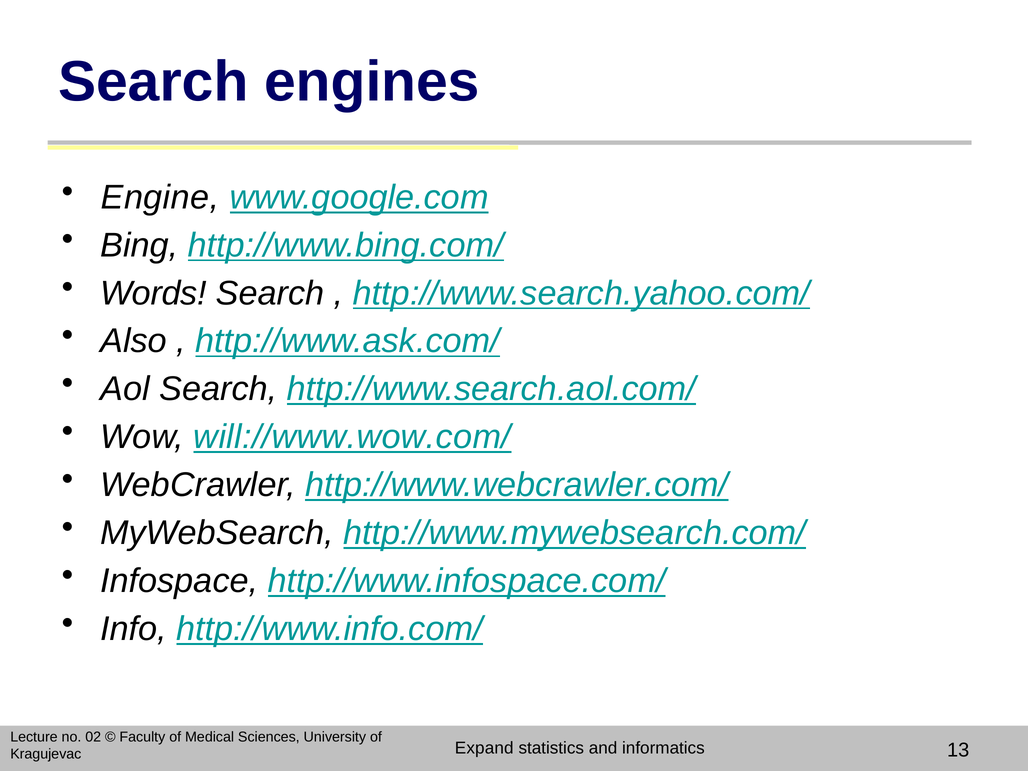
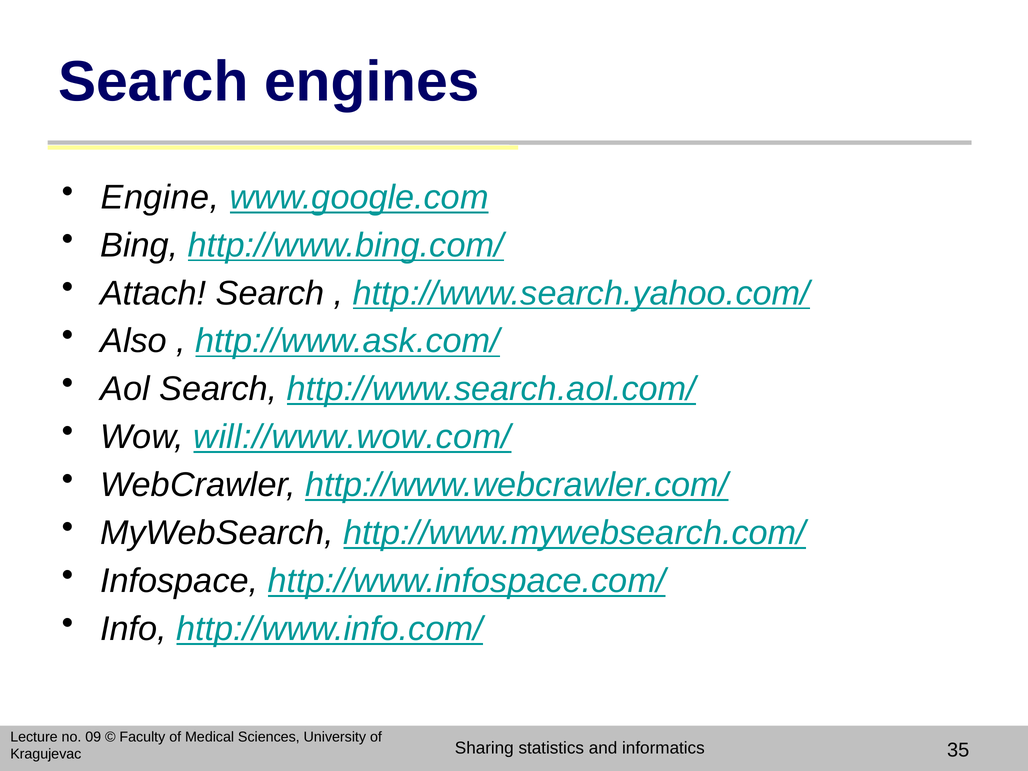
Words: Words -> Attach (153, 293)
02: 02 -> 09 (93, 737)
Expand: Expand -> Sharing (484, 748)
13: 13 -> 35 (958, 750)
